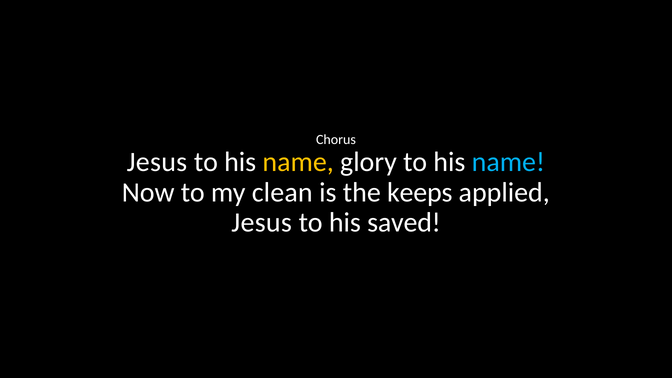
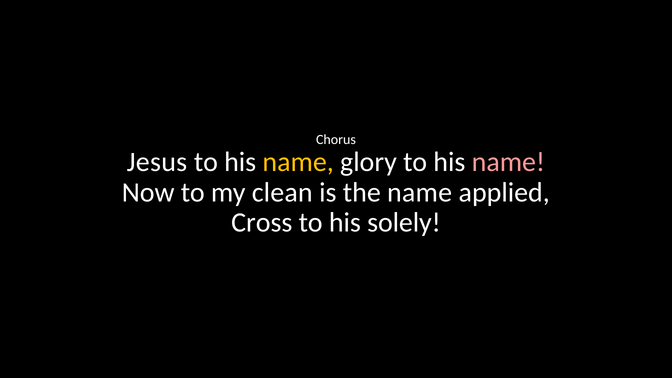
name colour: light blue -> pink (508, 162)
the keeps: keeps -> name (420, 192)
Jesus: Jesus -> Cross (262, 223)
saved: saved -> solely (404, 223)
